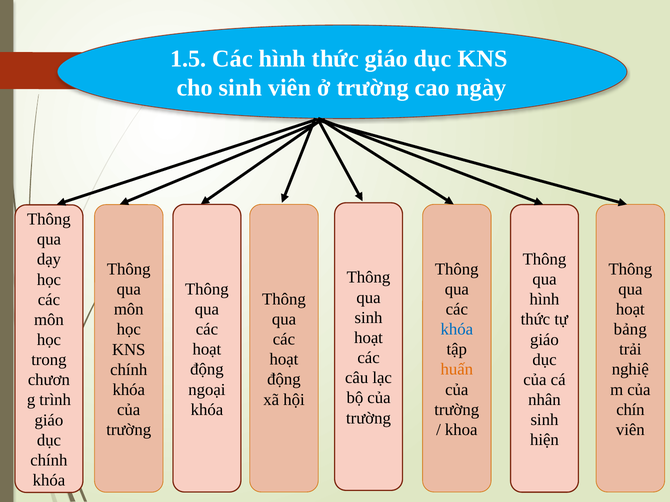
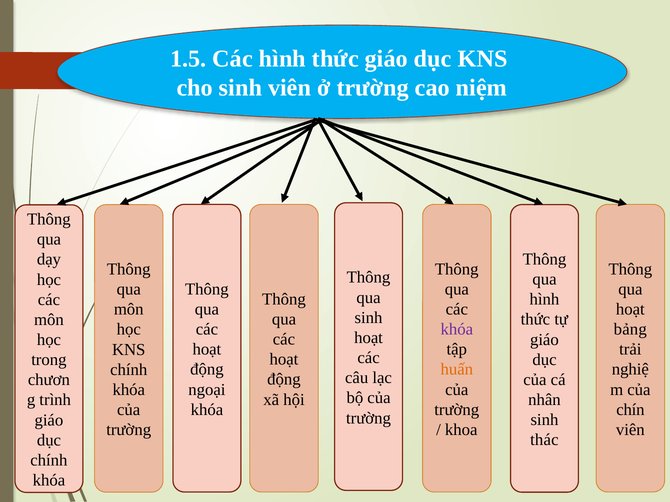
ngày: ngày -> niệm (481, 88)
khóa colour: blue -> purple (457, 330)
hiện: hiện -> thác (544, 440)
